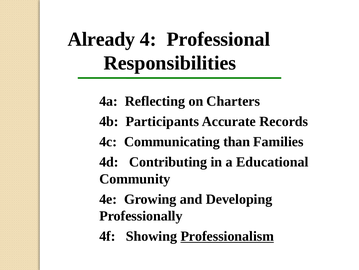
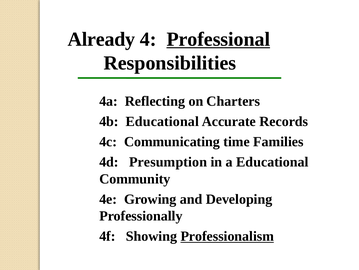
Professional underline: none -> present (218, 39)
4b Participants: Participants -> Educational (162, 121)
than: than -> time (237, 141)
Contributing: Contributing -> Presumption (168, 162)
